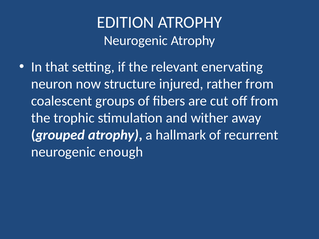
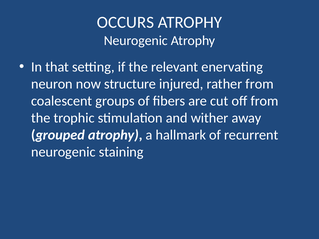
EDITION: EDITION -> OCCURS (125, 22)
enough: enough -> staining (121, 152)
